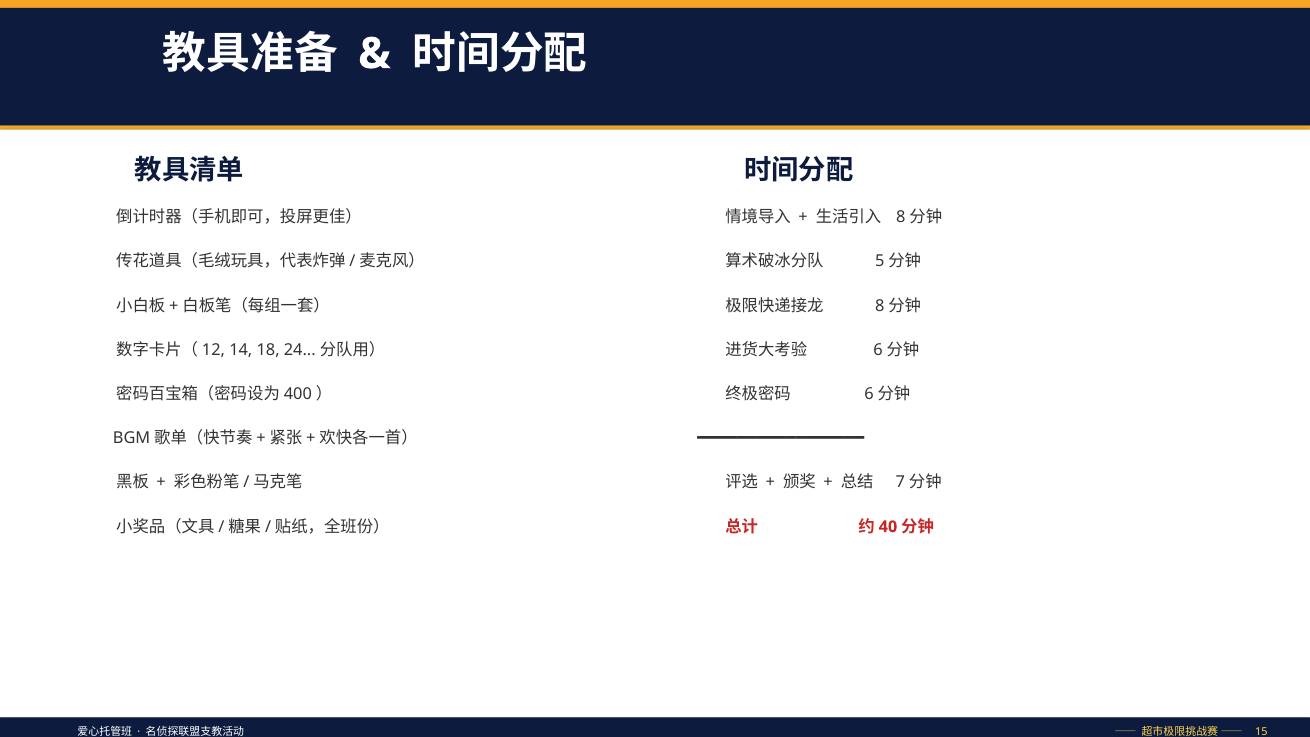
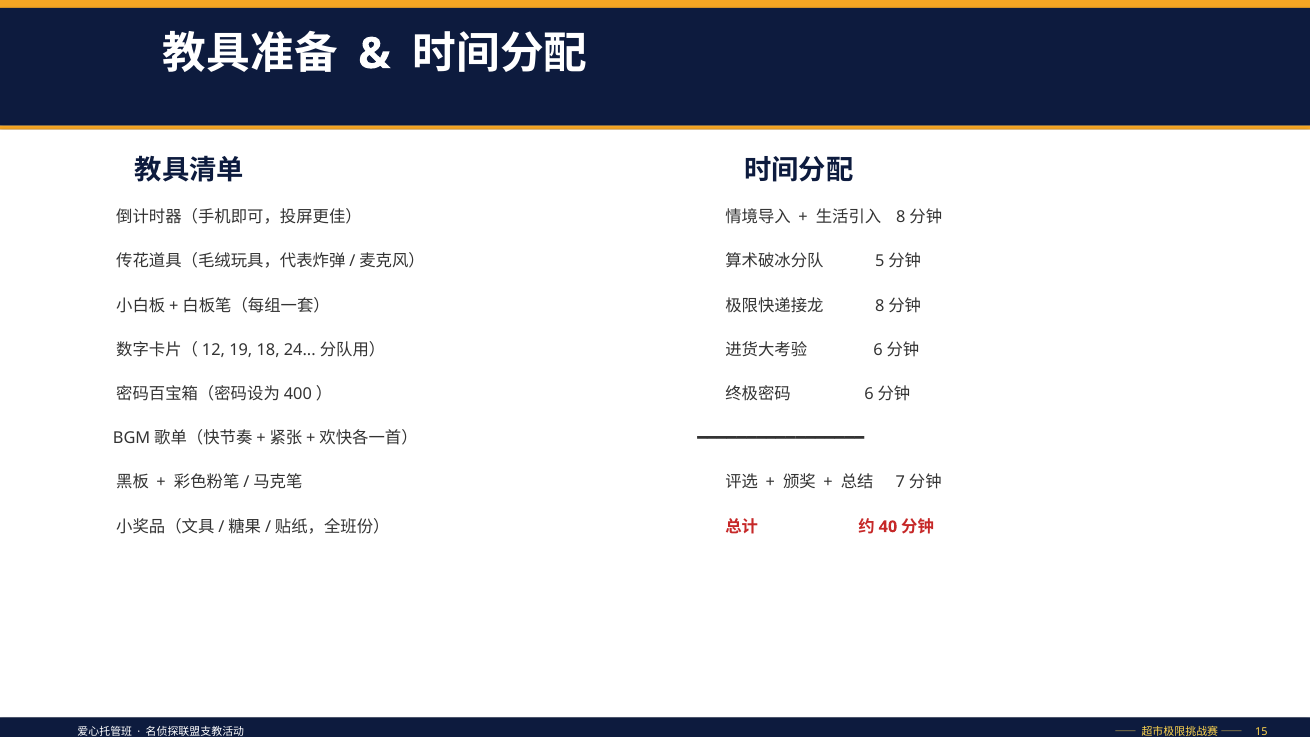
14: 14 -> 19 (241, 350)
